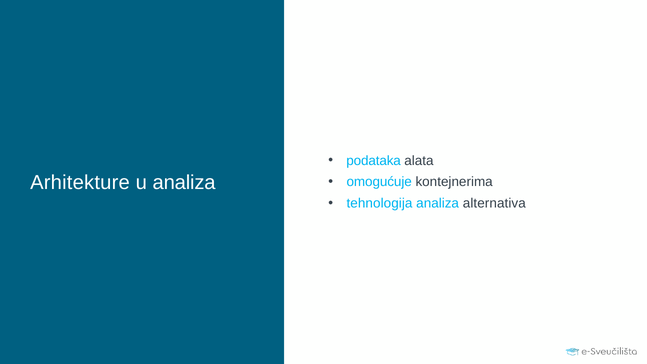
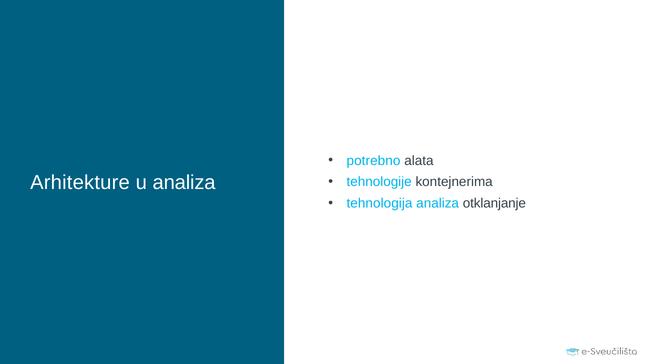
podataka: podataka -> potrebno (373, 161)
omogućuje: omogućuje -> tehnologije (379, 182)
alternativa: alternativa -> otklanjanje (494, 203)
